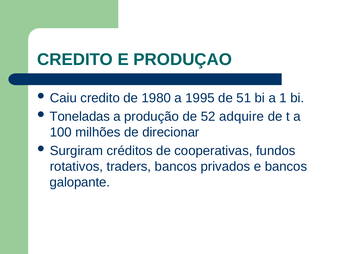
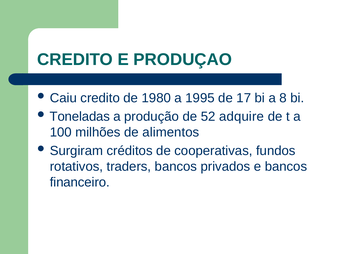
51: 51 -> 17 (244, 98)
1: 1 -> 8 (283, 98)
direcionar: direcionar -> alimentos (171, 132)
galopante: galopante -> financeiro (80, 182)
